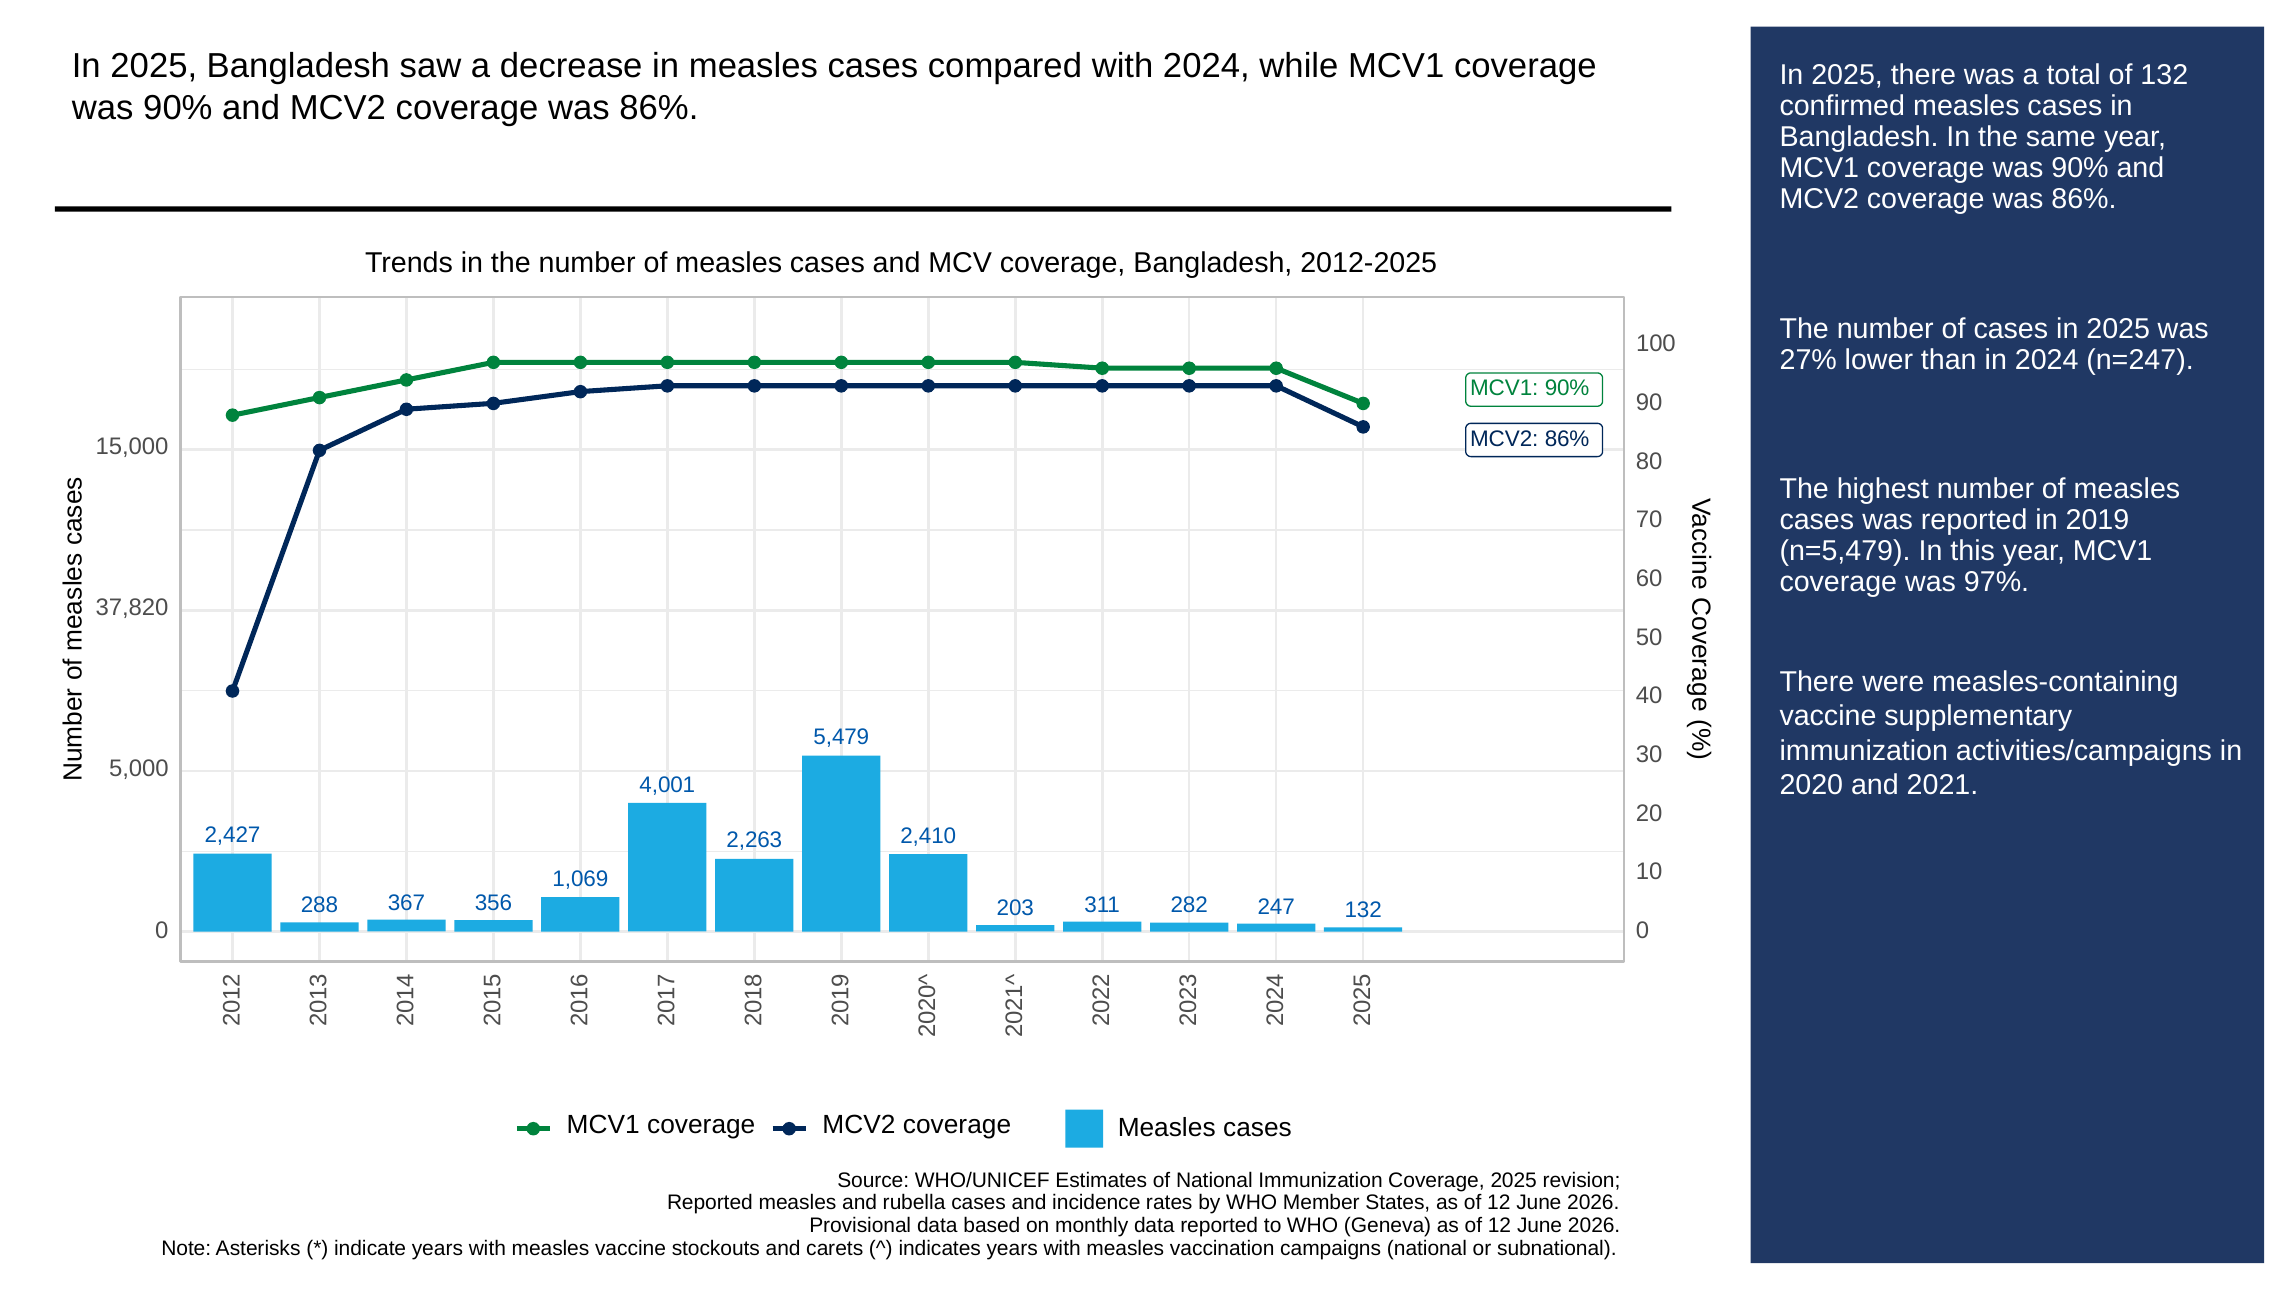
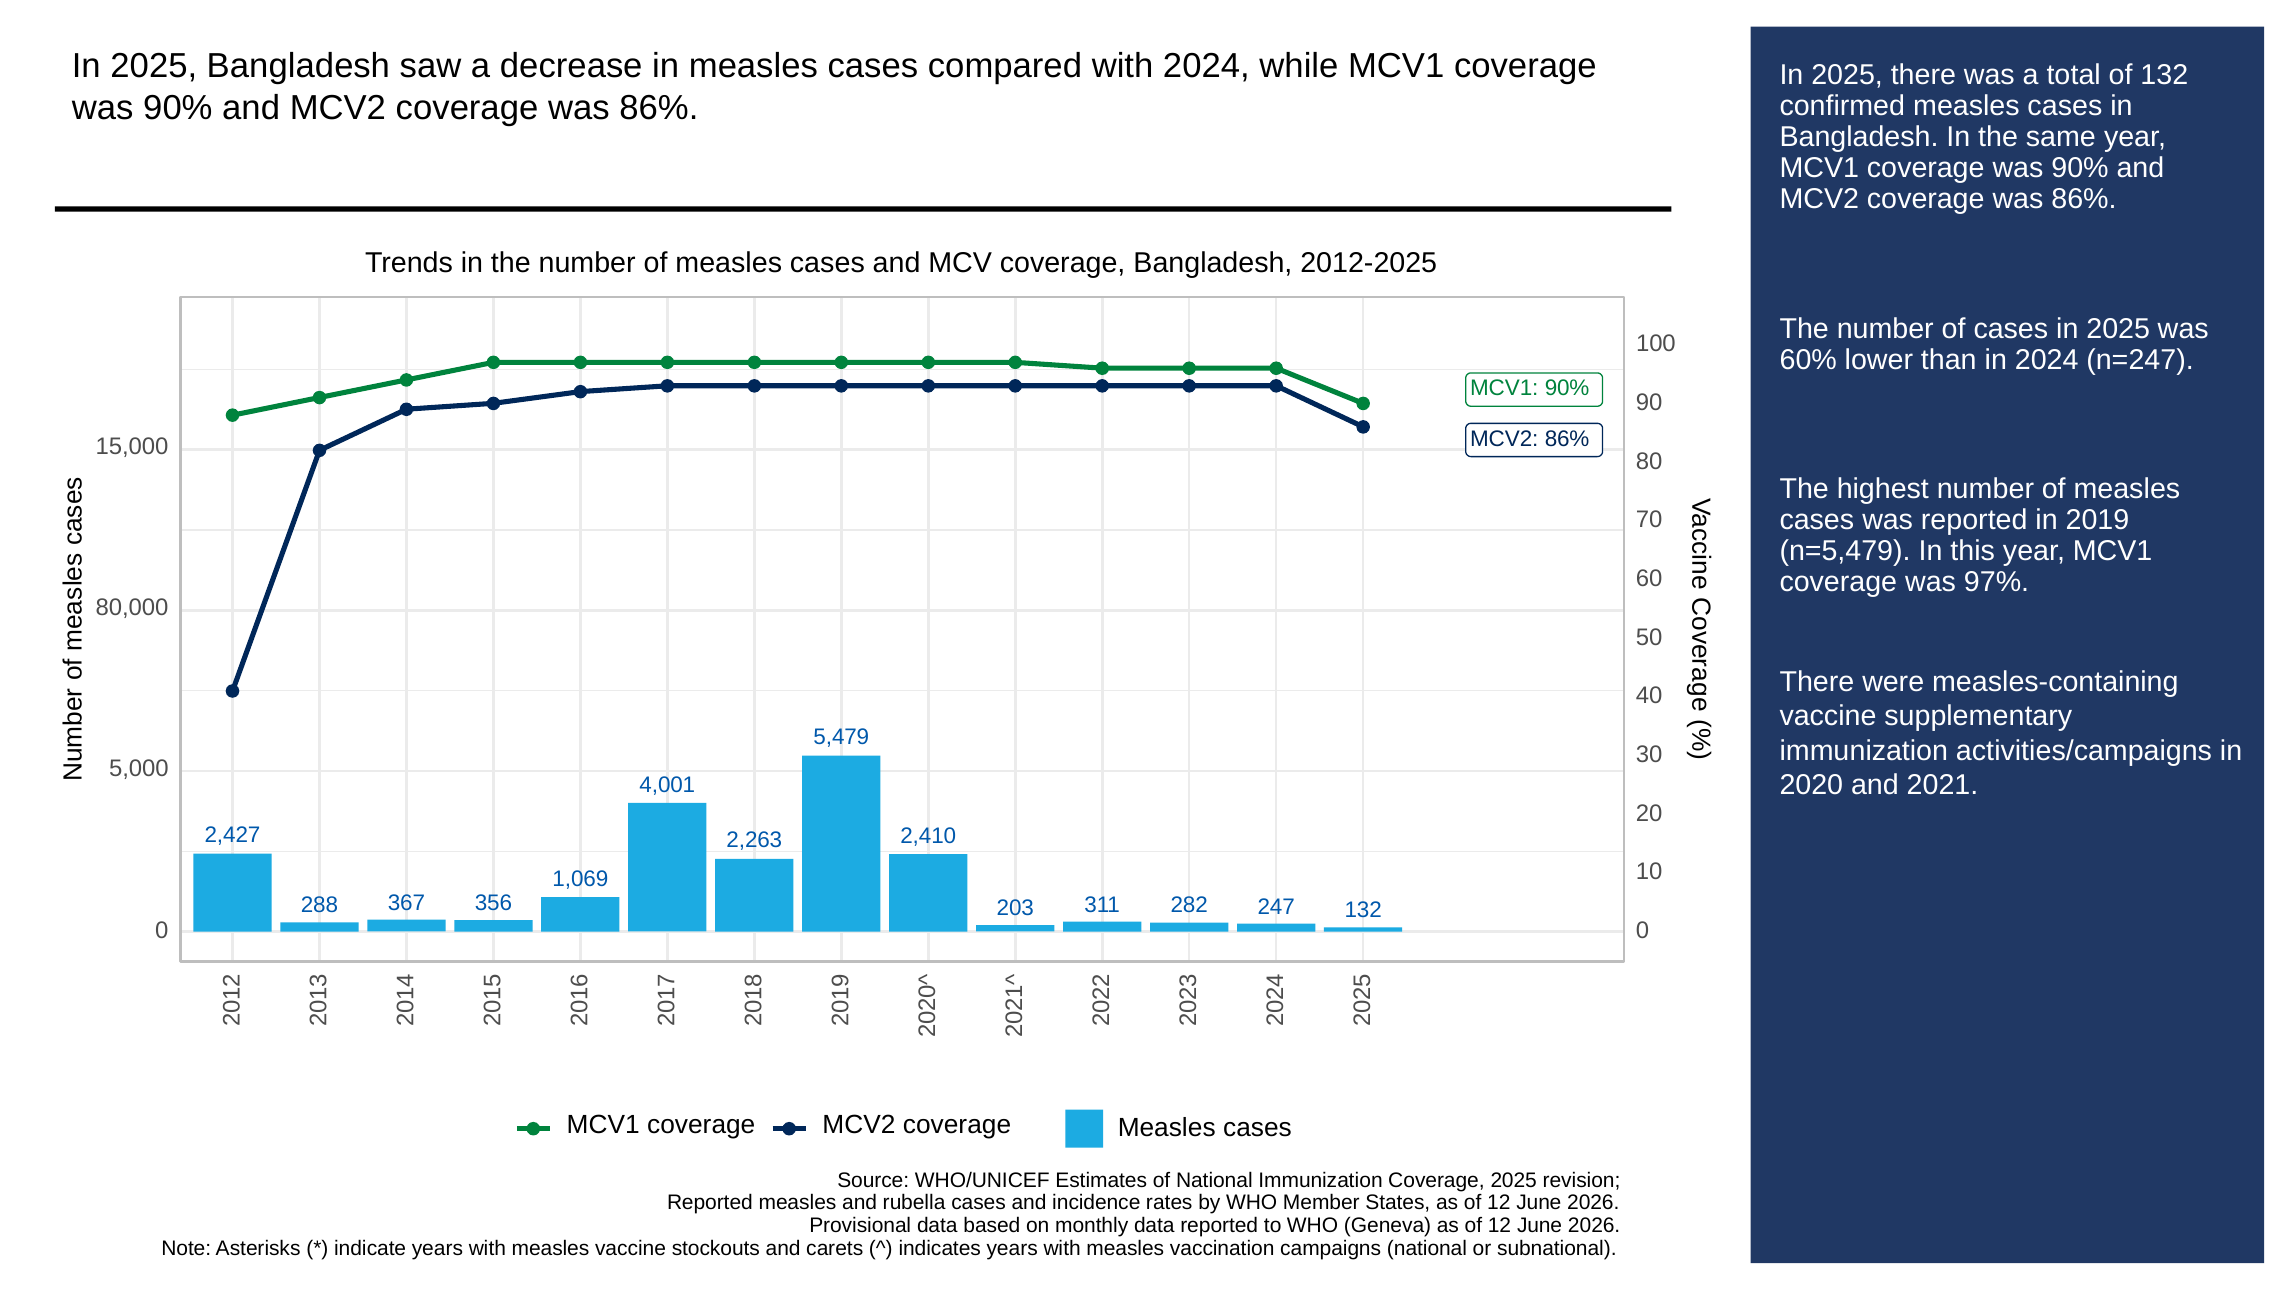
27%: 27% -> 60% (1808, 360)
37,820: 37,820 -> 80,000 (132, 608)
